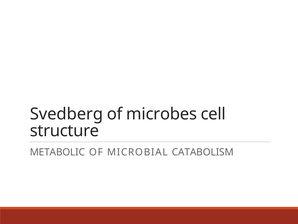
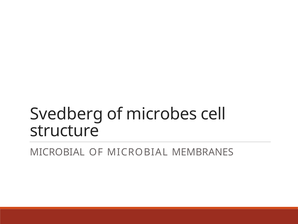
METABOLIC: METABOLIC -> MICROBIAL (57, 152)
CATABOLISM: CATABOLISM -> MEMBRANES (203, 152)
